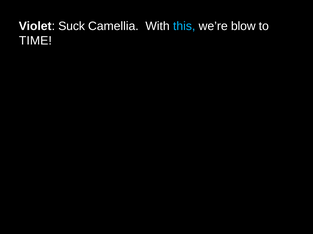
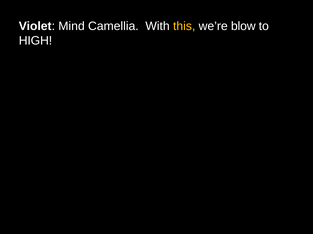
Suck: Suck -> Mind (72, 26)
this colour: light blue -> yellow (184, 26)
TIME: TIME -> HIGH (35, 41)
